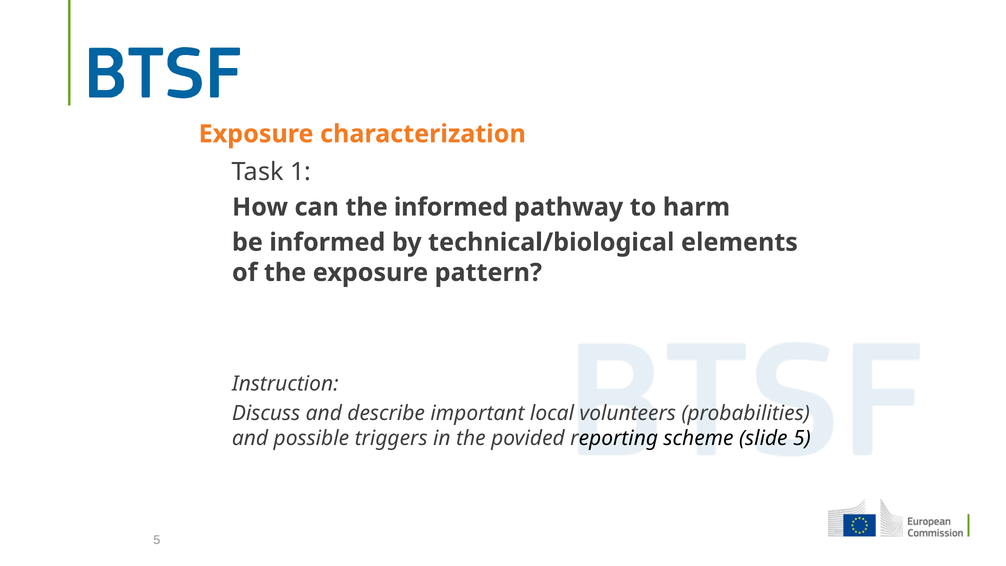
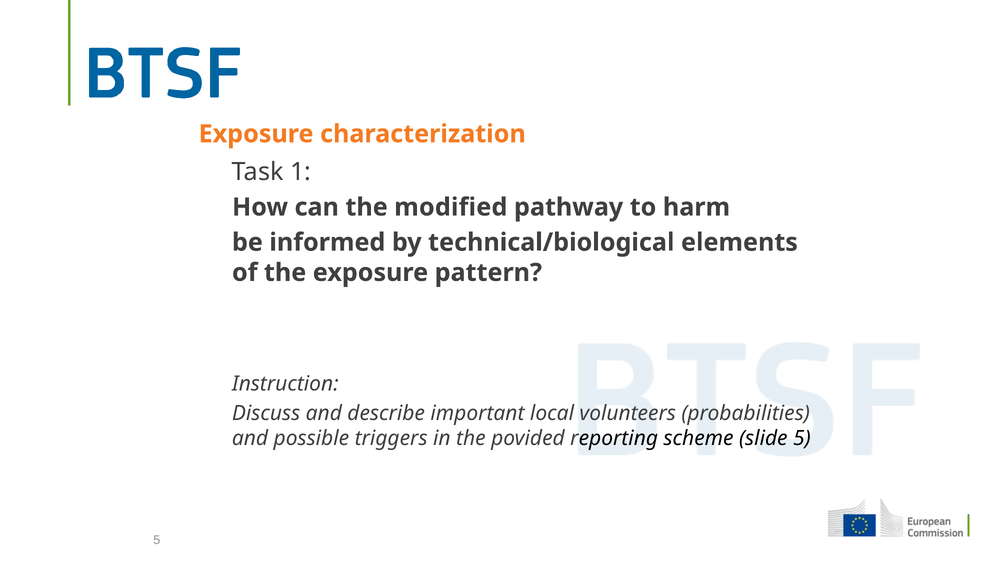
the informed: informed -> modified (451, 207)
